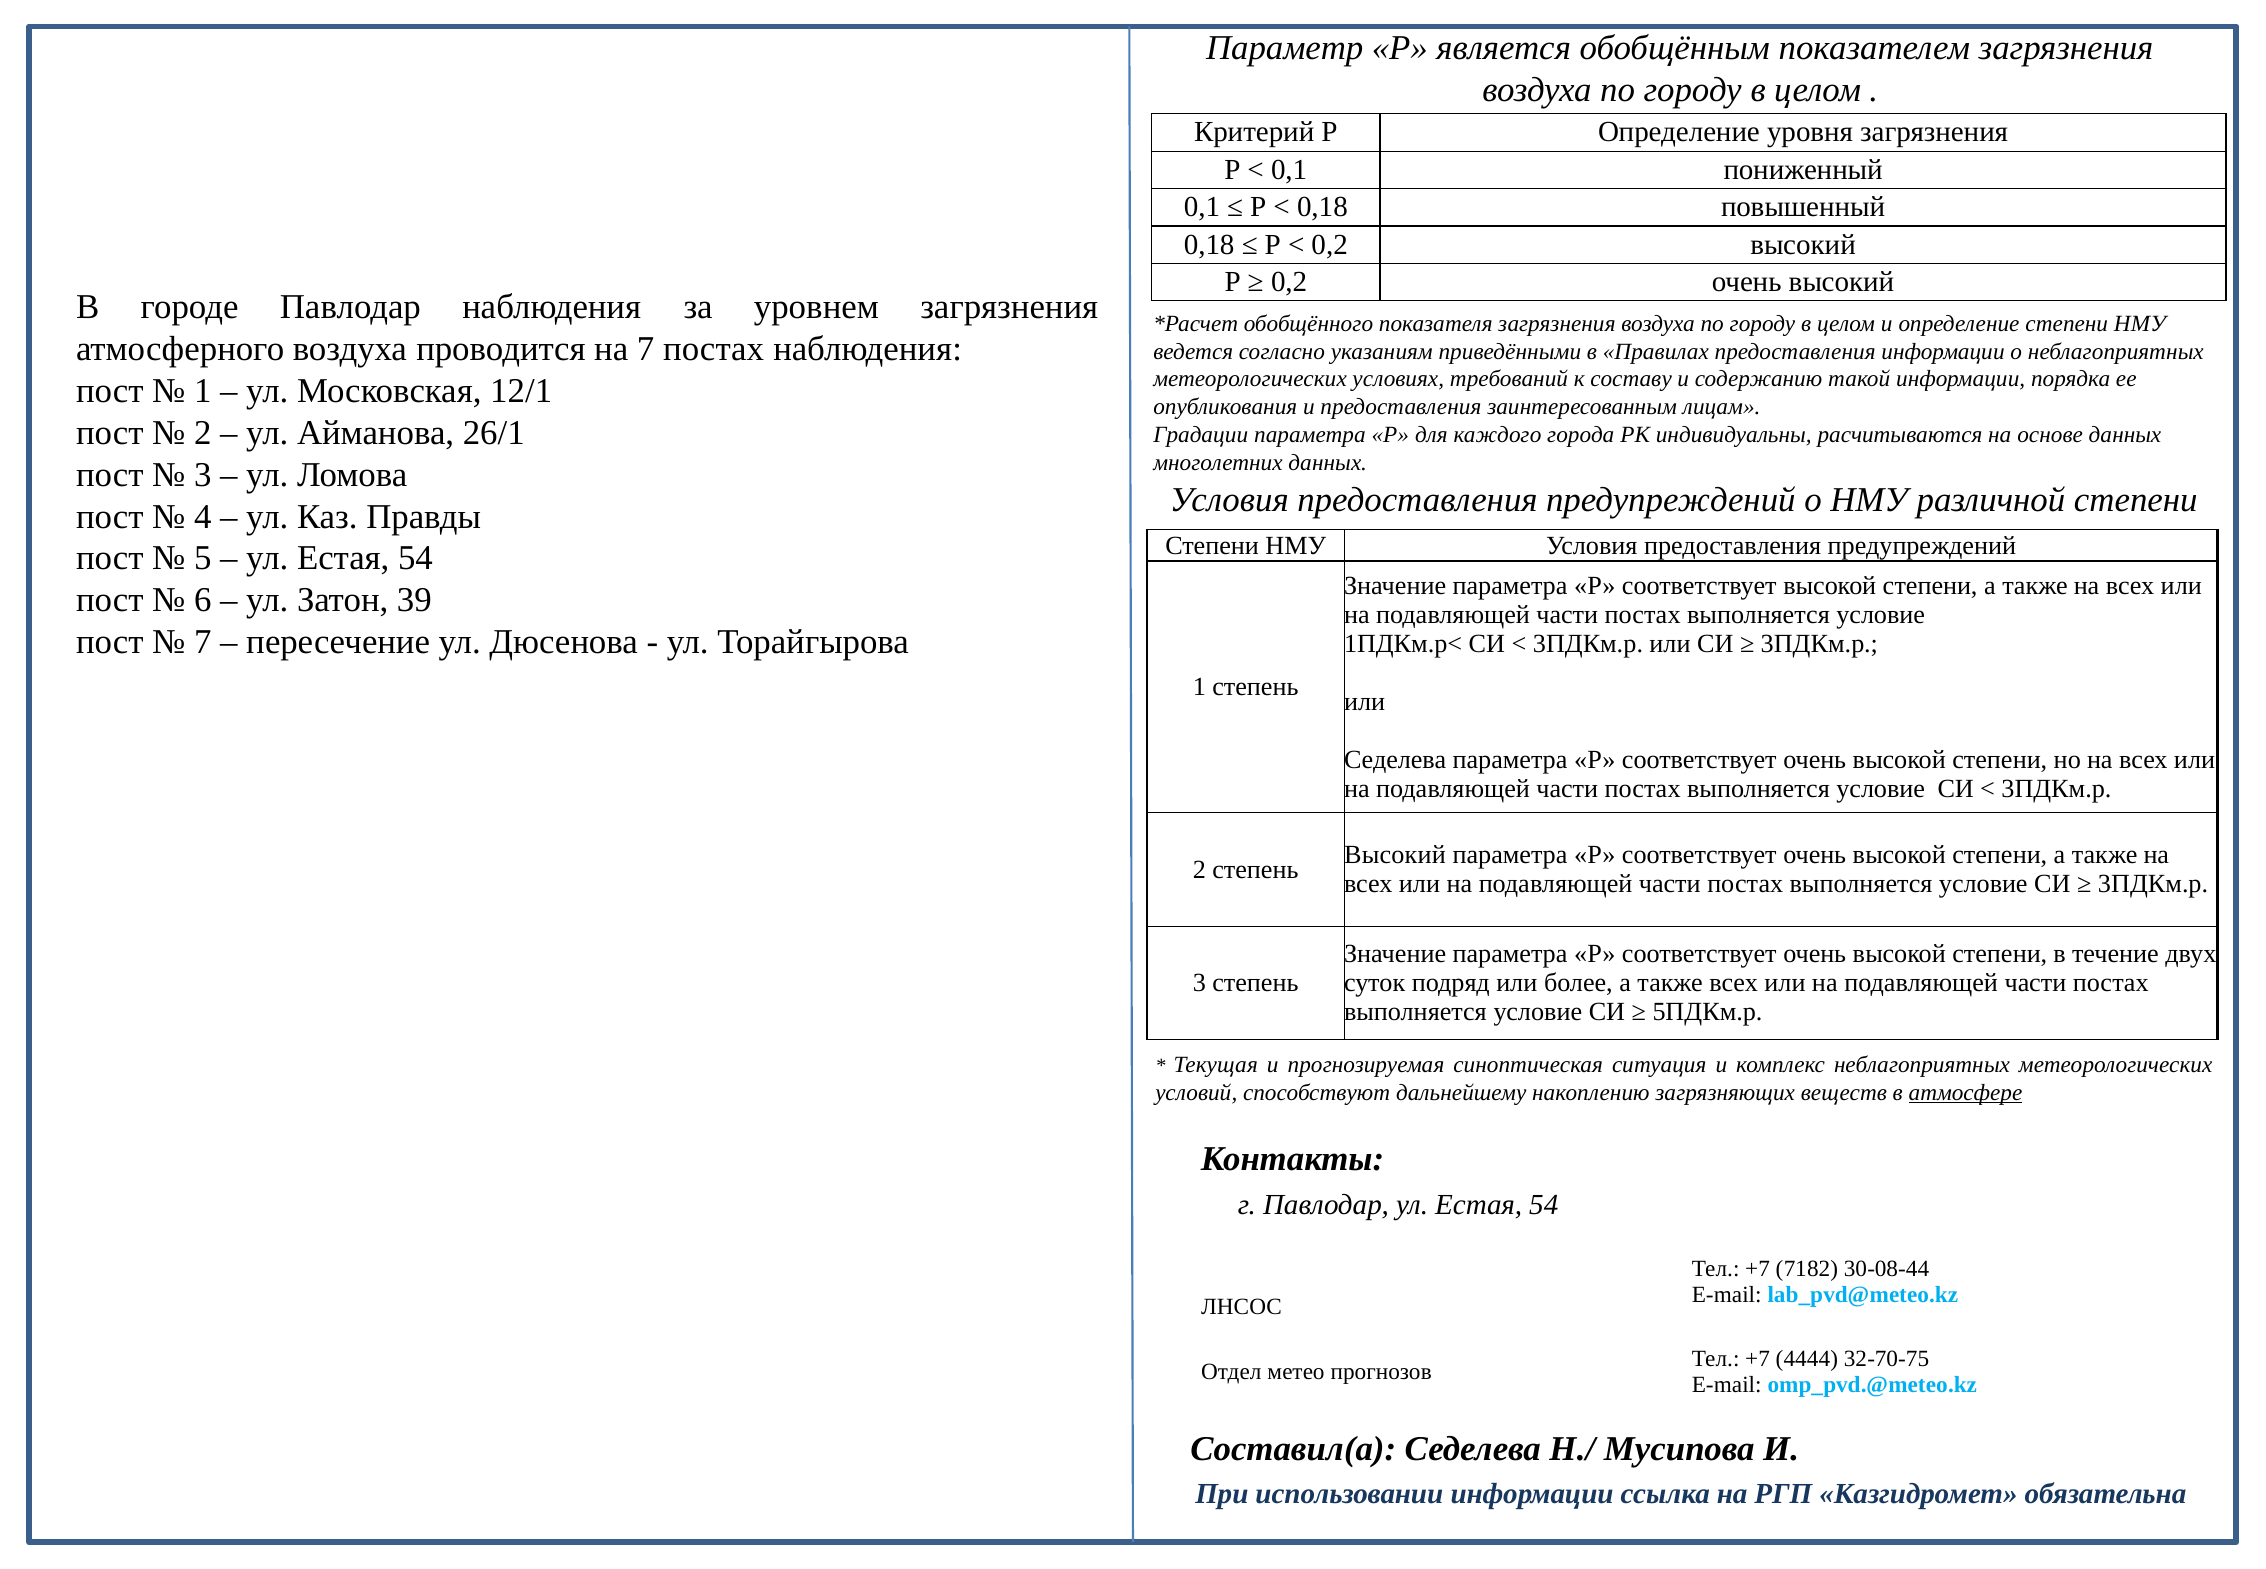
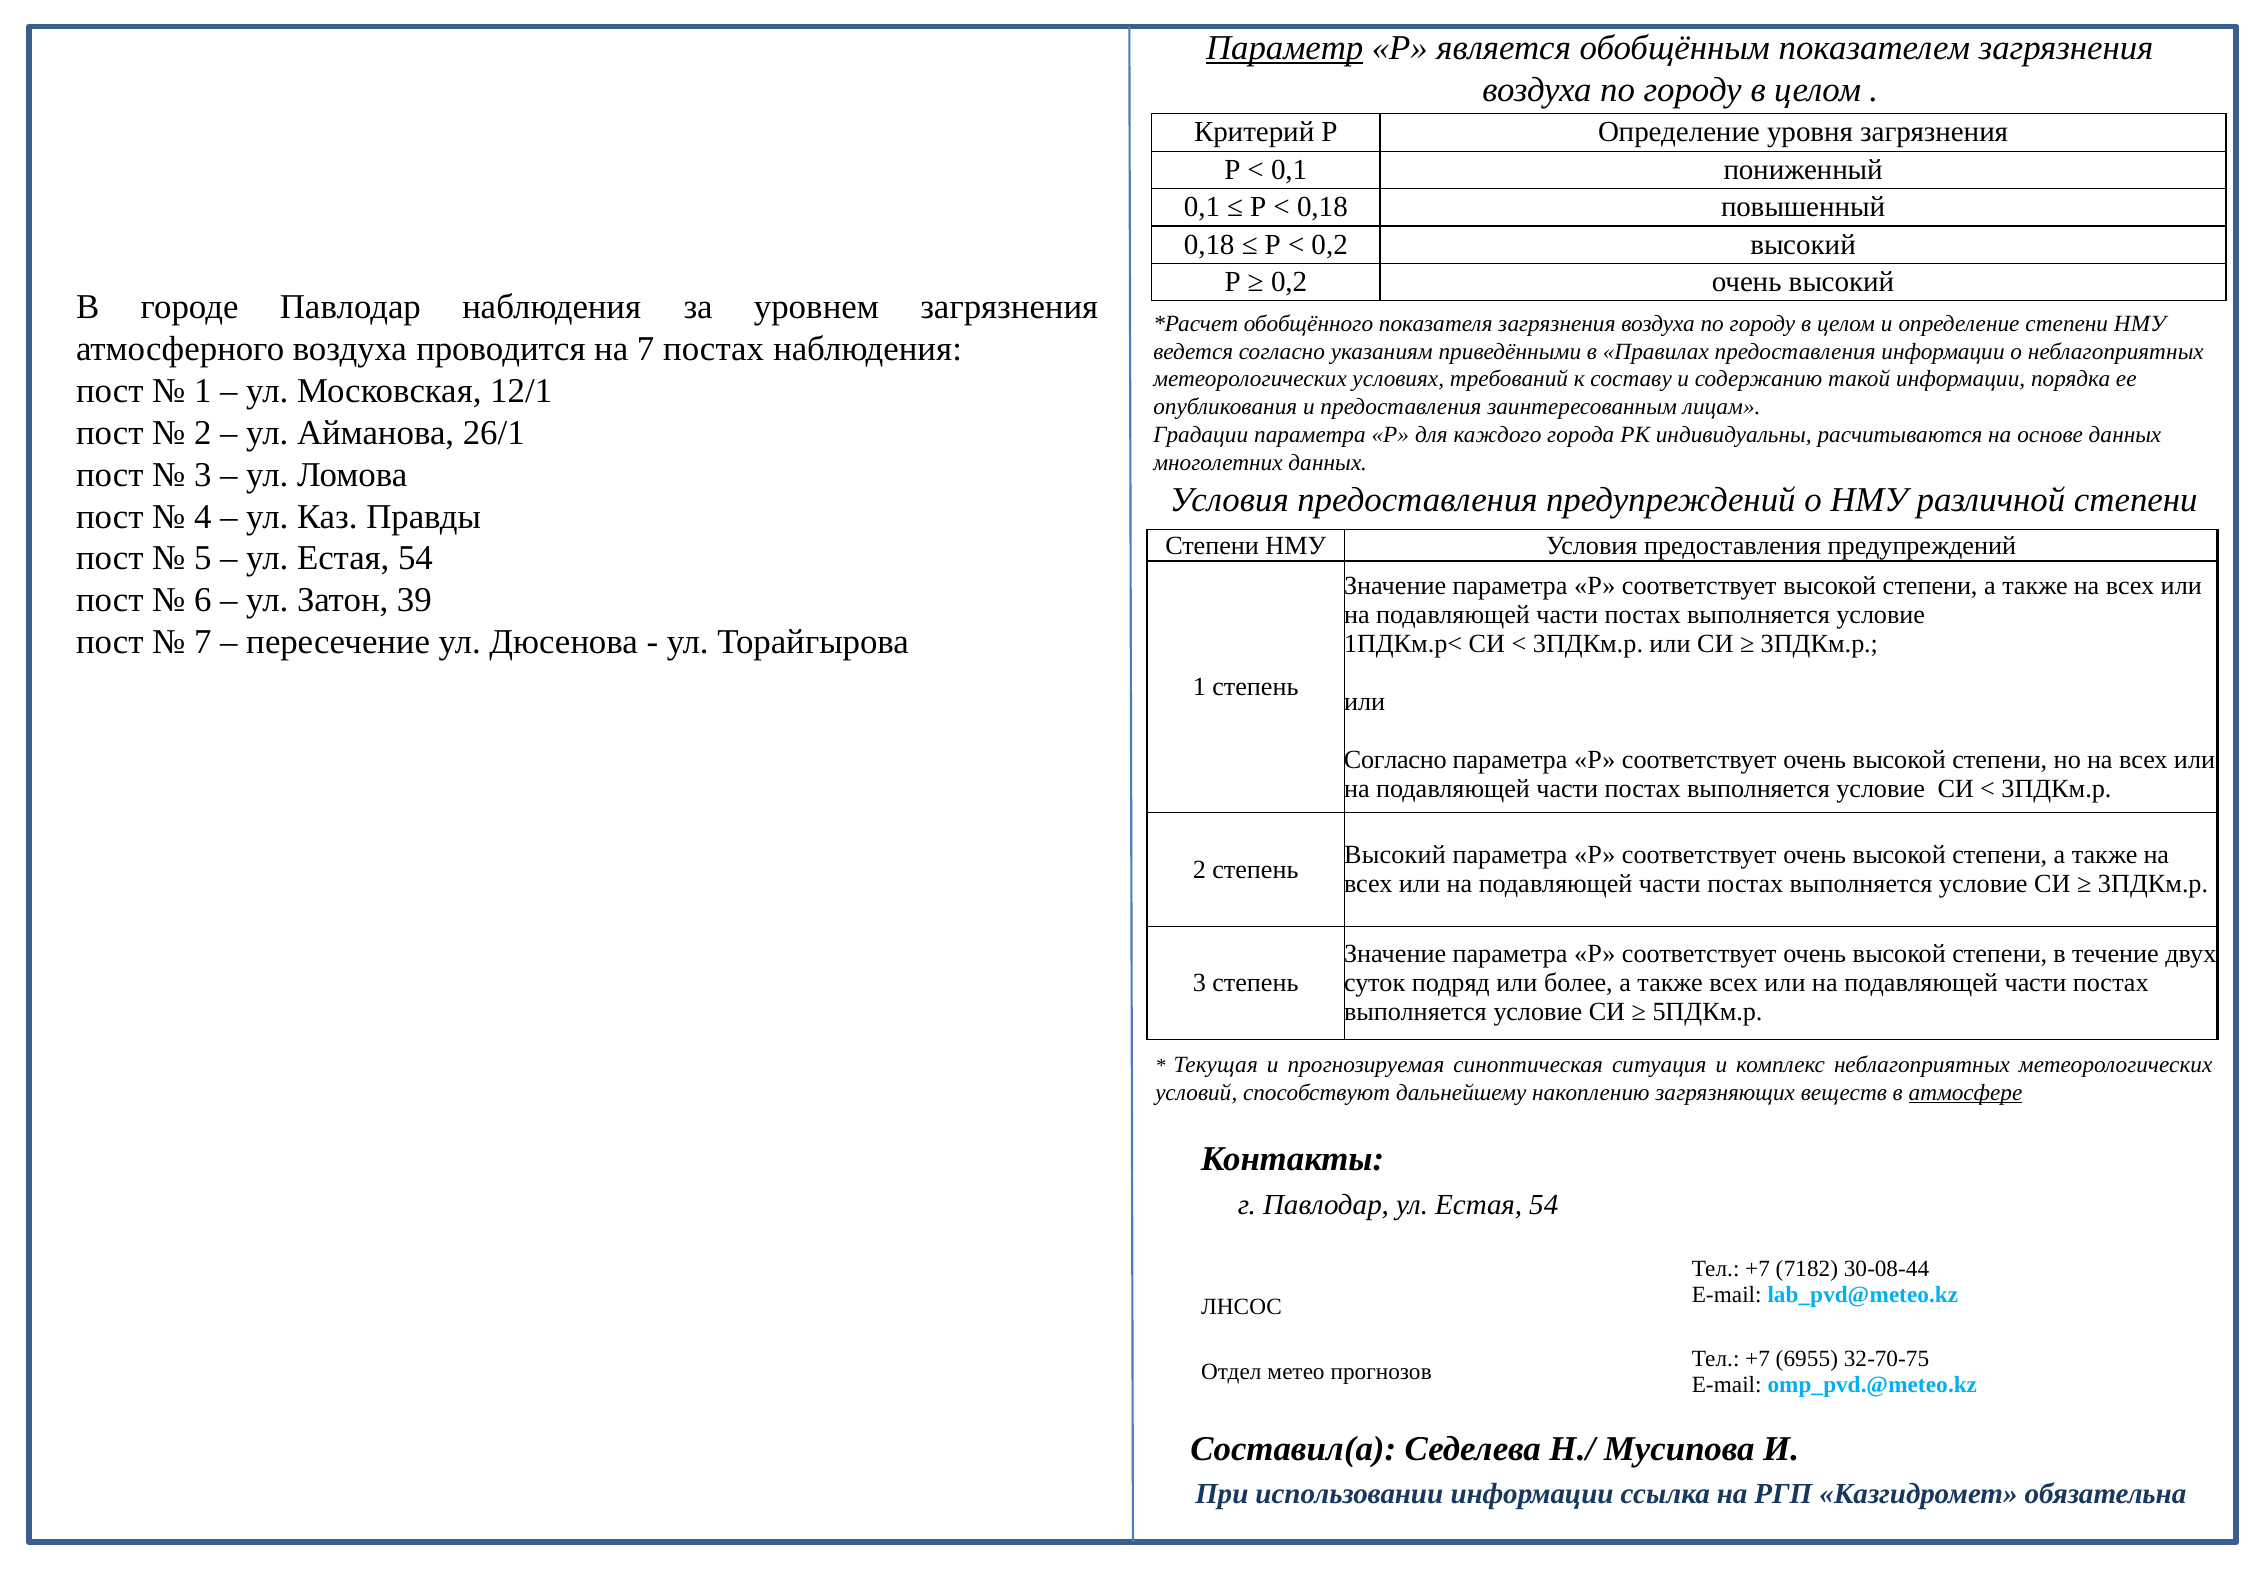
Параметр underline: none -> present (1285, 48)
Седелева: Седелева -> Согласно (1395, 760)
4444: 4444 -> 6955 (1807, 1359)
